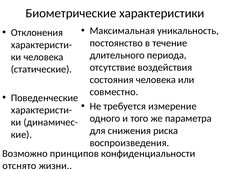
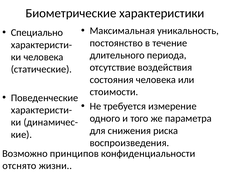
Отклонения: Отклонения -> Специально (37, 33)
совместно: совместно -> стоимости (114, 92)
